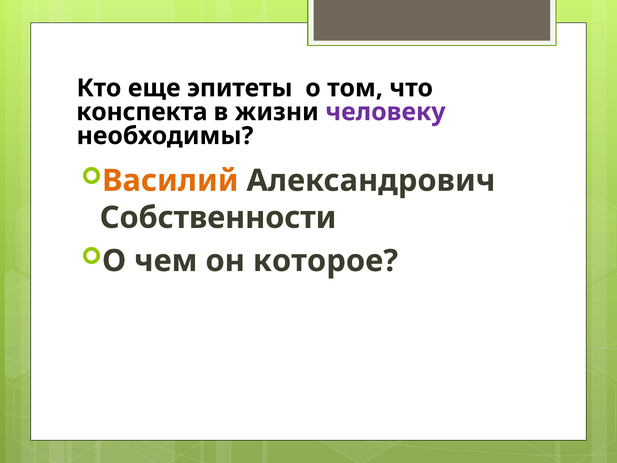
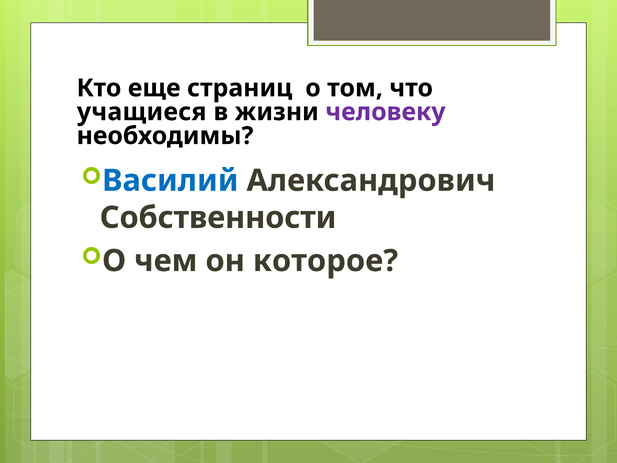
эпитеты: эпитеты -> страниц (240, 88)
конспекта: конспекта -> учащиеся (142, 112)
Василий colour: orange -> blue (170, 181)
